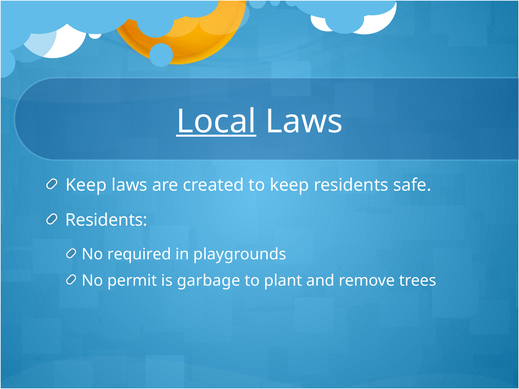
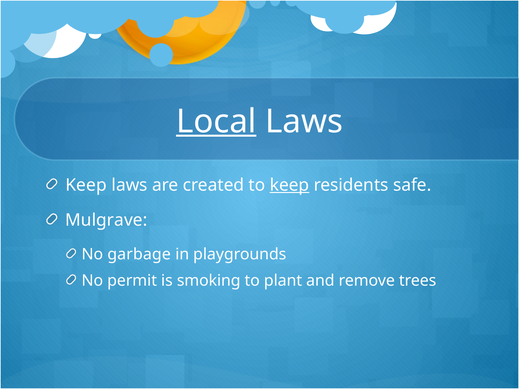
keep underline: none -> present (289, 185)
Residents: Residents -> Mulgrave (106, 220)
required: required -> garbage (139, 255)
garbage: garbage -> smoking (209, 281)
